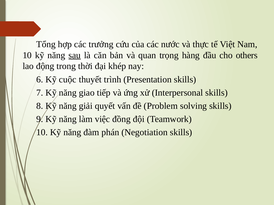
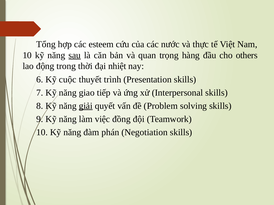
trưởng: trưởng -> esteem (101, 44)
khép: khép -> nhiệt (117, 66)
giải underline: none -> present (86, 106)
